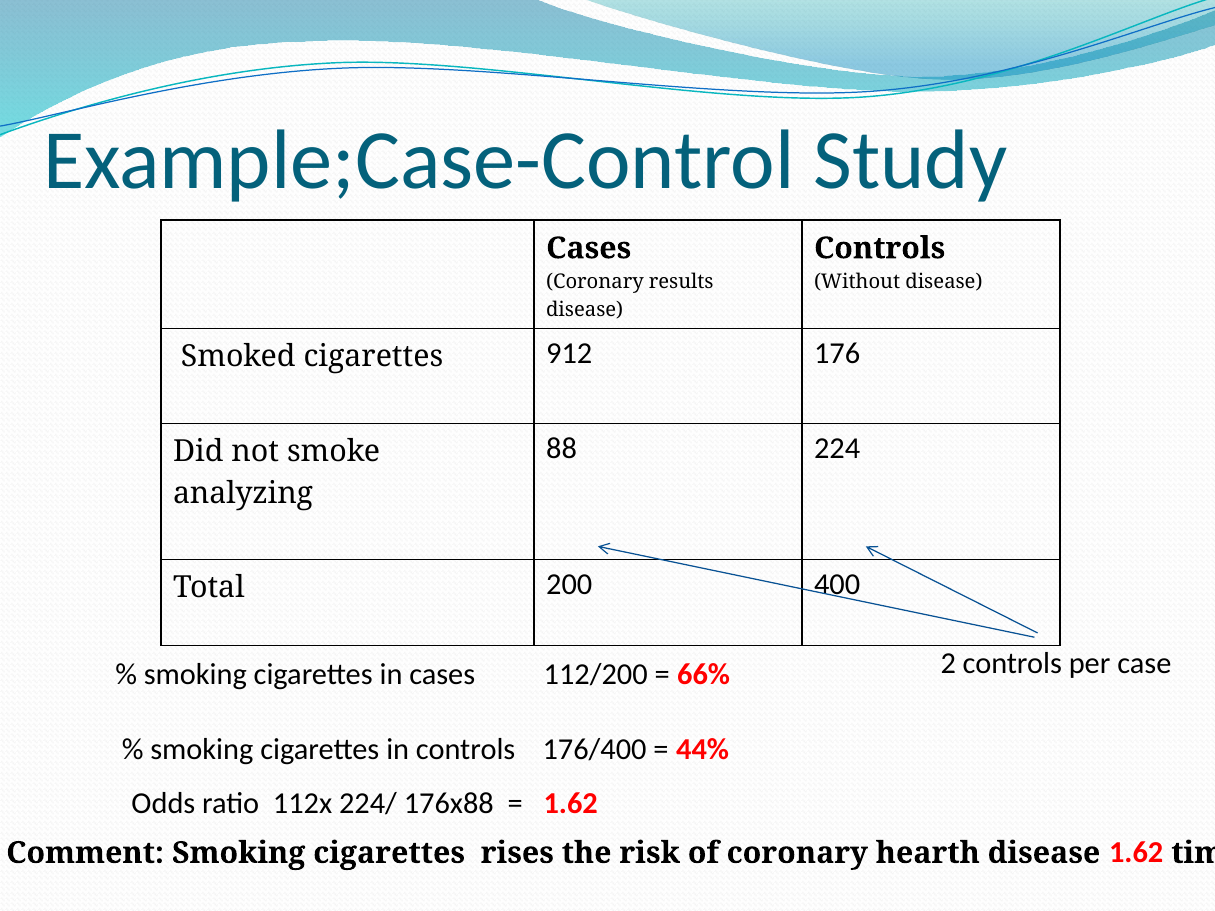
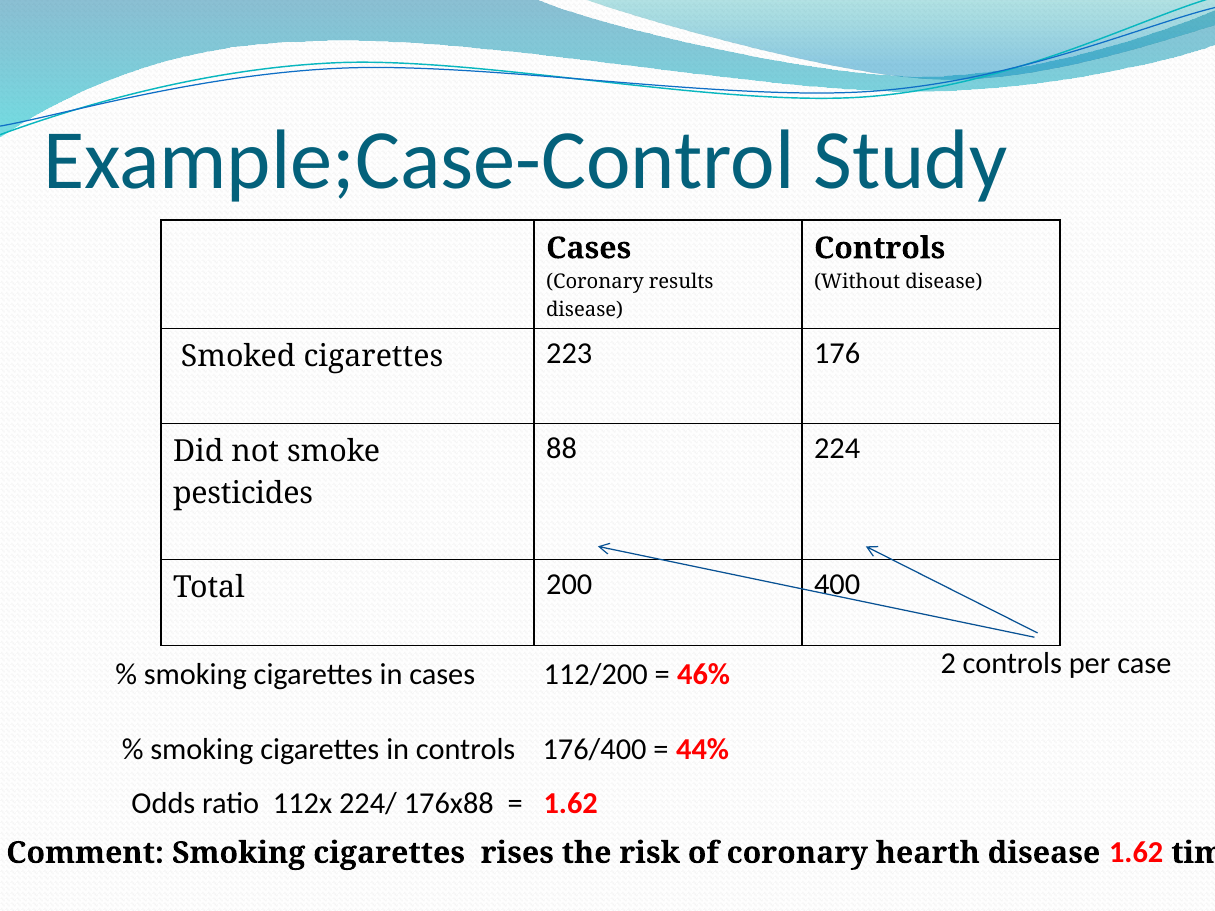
912: 912 -> 223 (569, 354)
analyzing: analyzing -> pesticides (243, 493)
66%: 66% -> 46% (704, 674)
